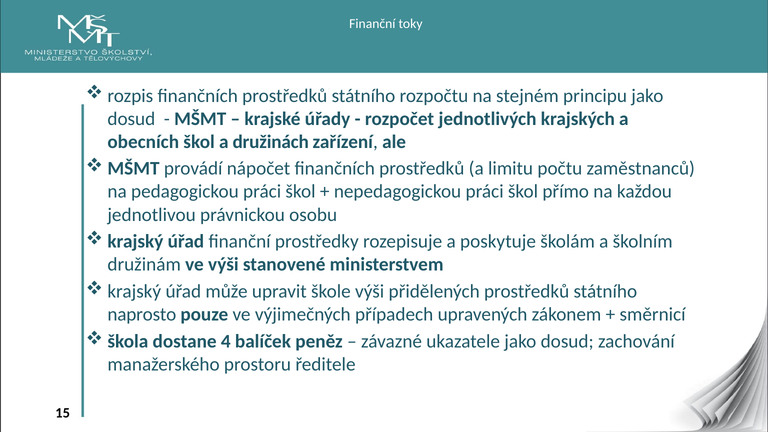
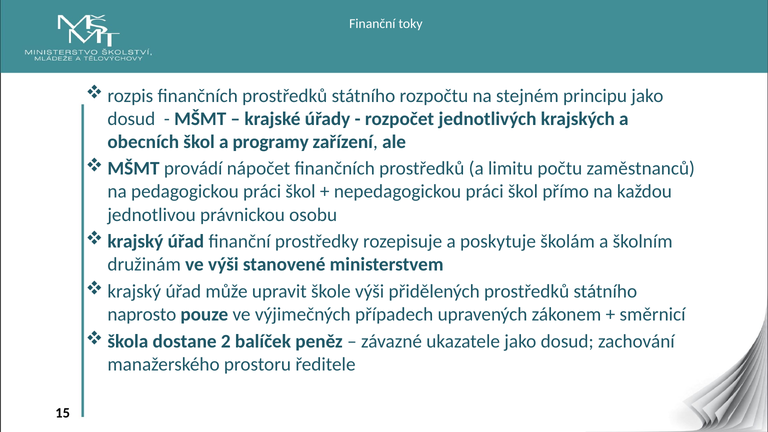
družinách: družinách -> programy (271, 142)
4: 4 -> 2 (226, 341)
